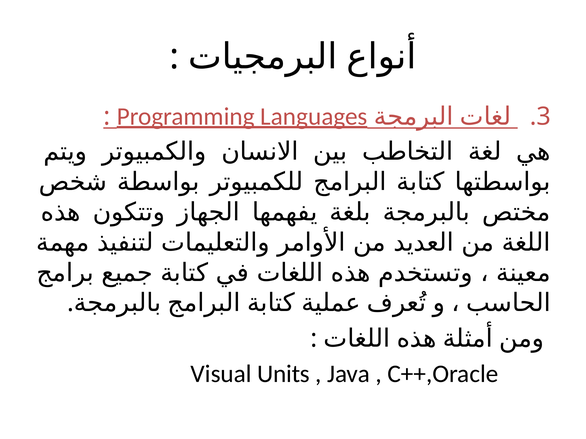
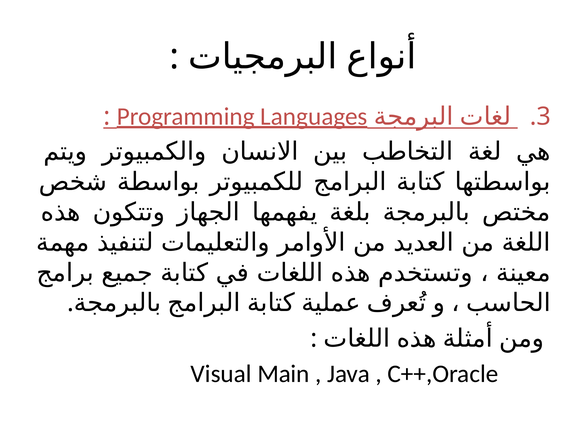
Units: Units -> Main (283, 374)
